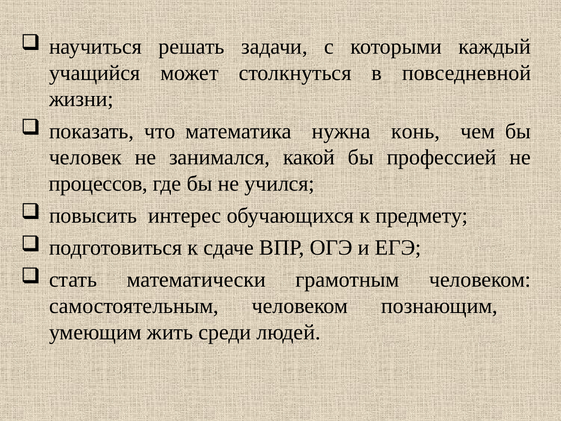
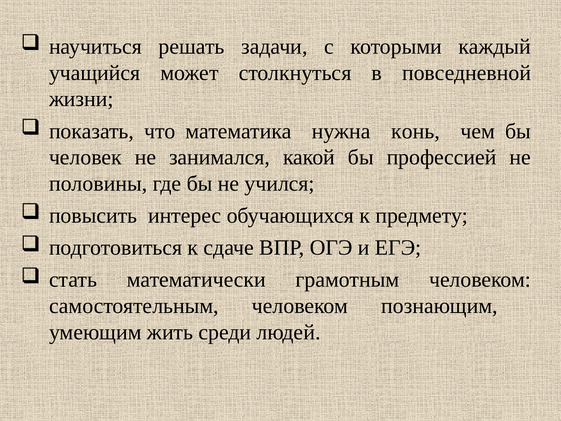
процессов: процессов -> половины (98, 183)
